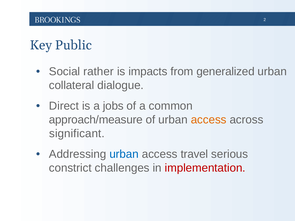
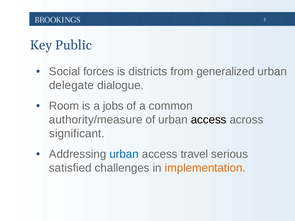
rather: rather -> forces (99, 72)
impacts: impacts -> districts (148, 72)
collateral: collateral -> delegate (71, 85)
Direct: Direct -> Room (64, 106)
approach/measure: approach/measure -> authority/measure (96, 120)
access colour: orange -> black (209, 120)
constrict: constrict -> satisfied (70, 168)
implementation colour: red -> orange (205, 168)
